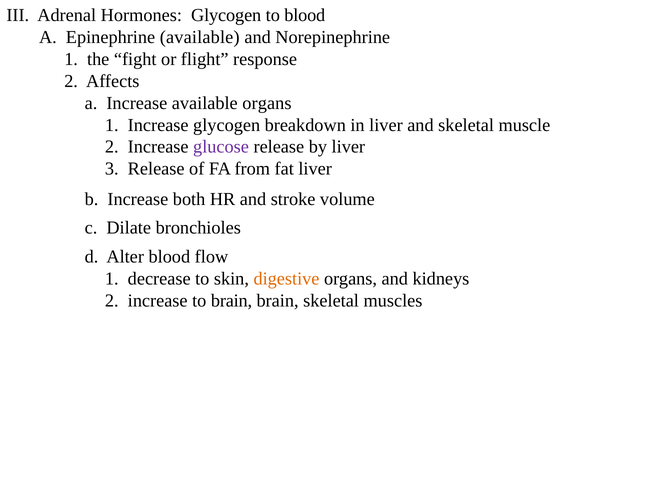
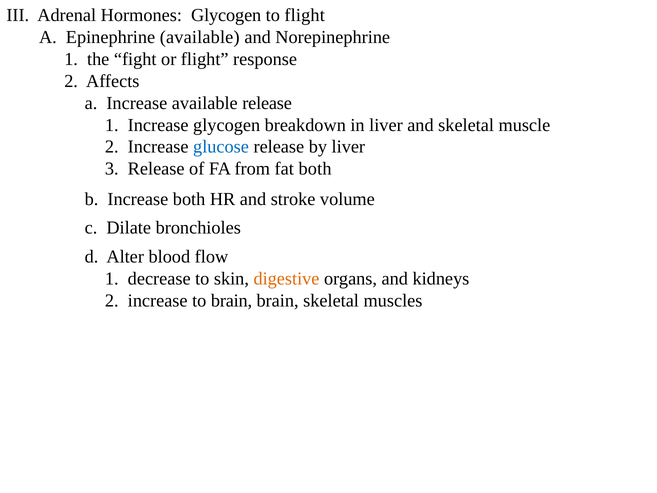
to blood: blood -> flight (305, 15)
available organs: organs -> release (267, 103)
glucose colour: purple -> blue (221, 147)
fat liver: liver -> both (315, 169)
